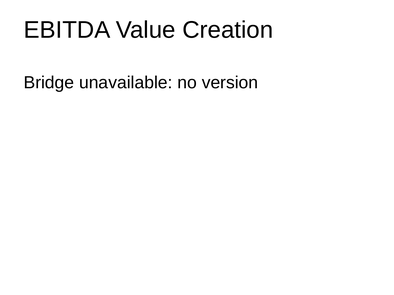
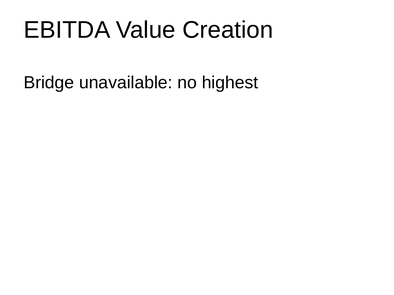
version: version -> highest (230, 83)
